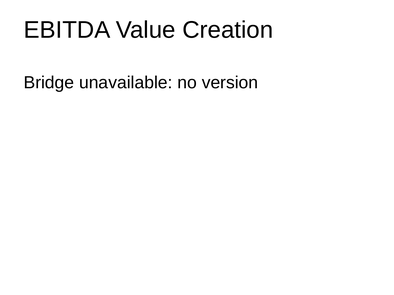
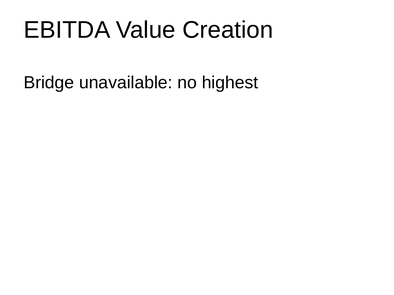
version: version -> highest (230, 83)
